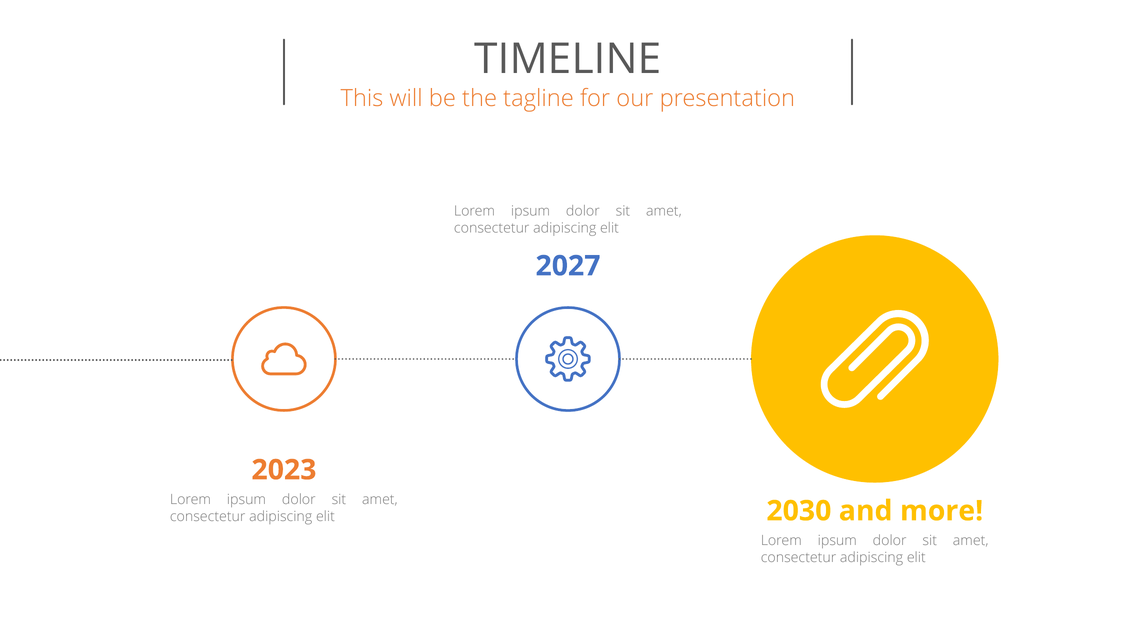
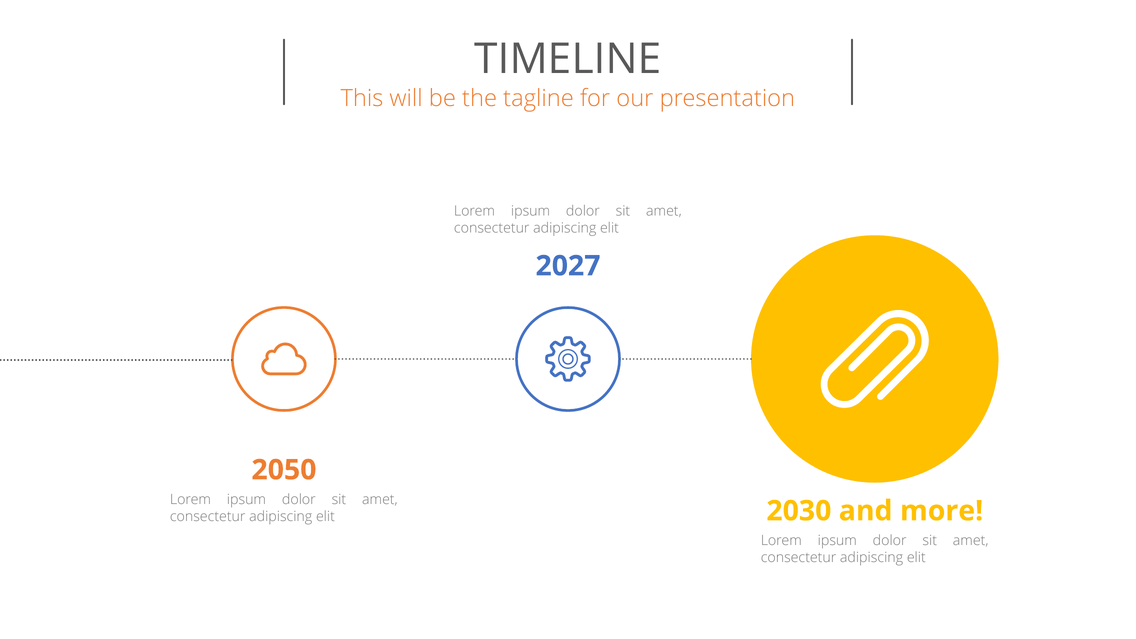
2023: 2023 -> 2050 (284, 470)
